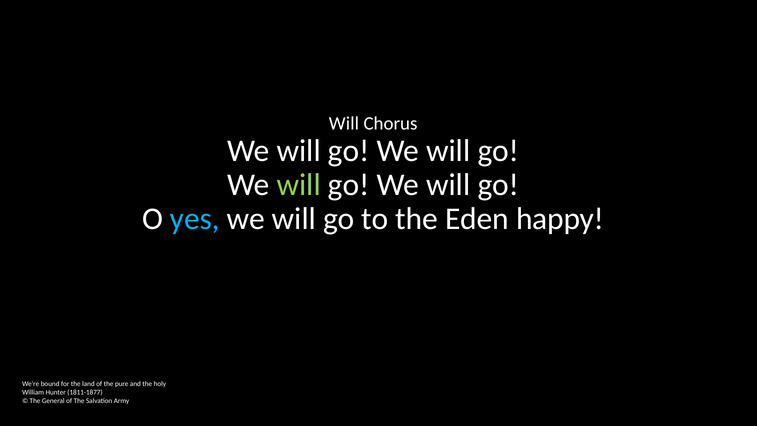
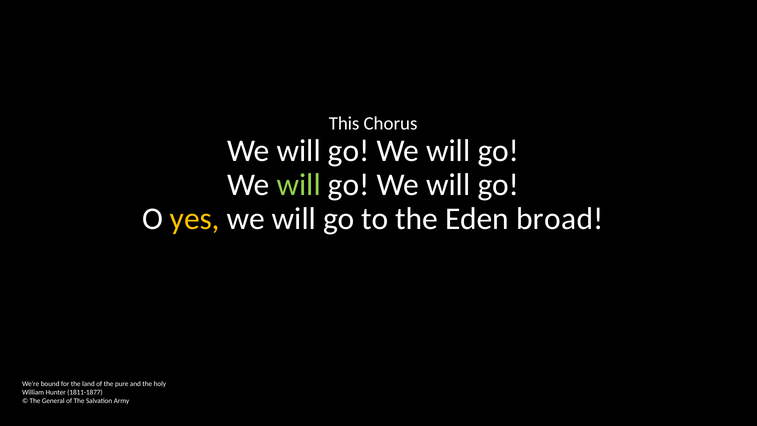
Will: Will -> This (344, 124)
yes colour: light blue -> yellow (195, 219)
happy: happy -> broad (560, 219)
